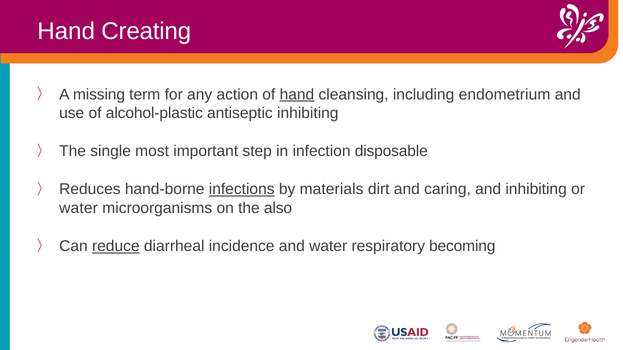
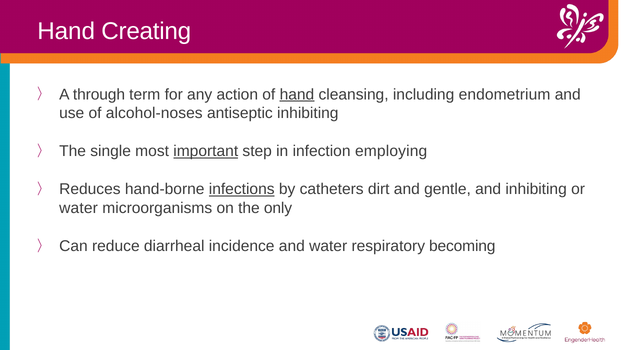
missing: missing -> through (99, 95)
alcohol-plastic: alcohol-plastic -> alcohol-noses (154, 113)
important underline: none -> present (206, 151)
disposable: disposable -> employing (391, 151)
materials: materials -> catheters (332, 190)
caring: caring -> gentle (447, 190)
also: also -> only (278, 208)
reduce underline: present -> none (116, 246)
